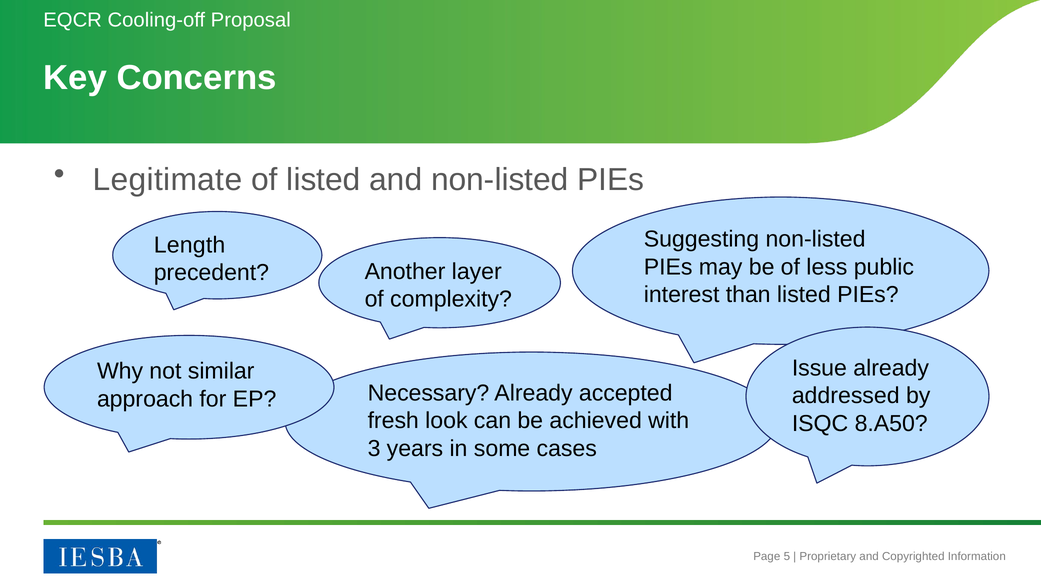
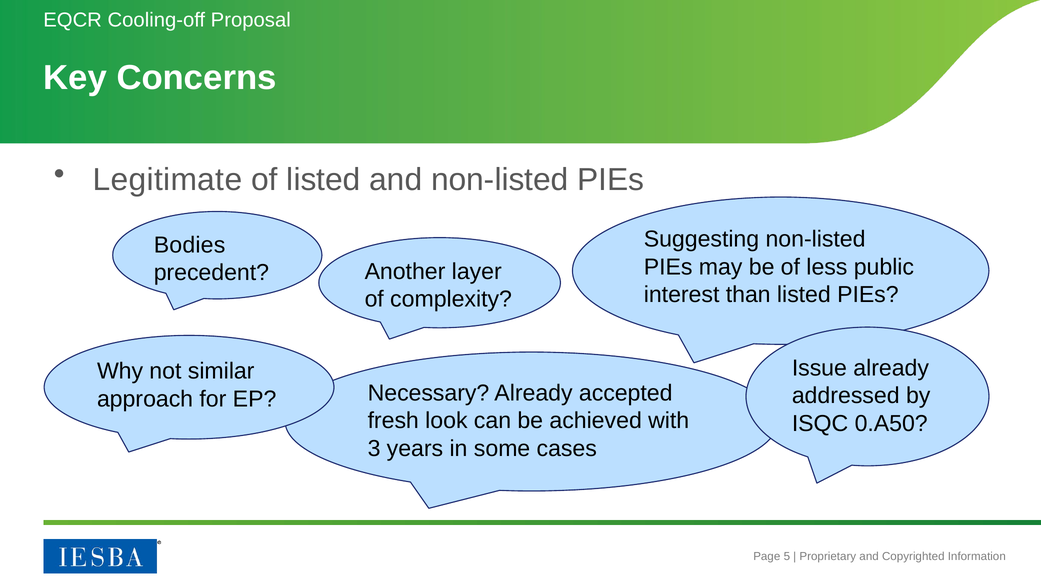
Length: Length -> Bodies (190, 245)
8.A50: 8.A50 -> 0.A50 (891, 424)
